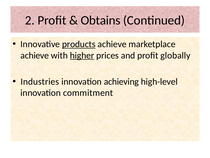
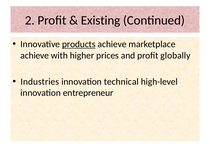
Obtains: Obtains -> Existing (101, 20)
higher underline: present -> none (82, 55)
achieving: achieving -> technical (121, 81)
commitment: commitment -> entrepreneur (88, 93)
